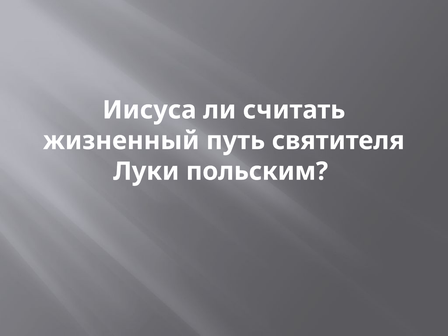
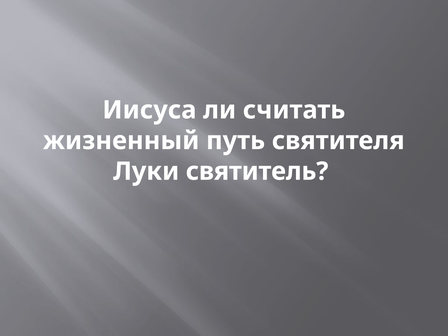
польским: польским -> святитель (257, 171)
